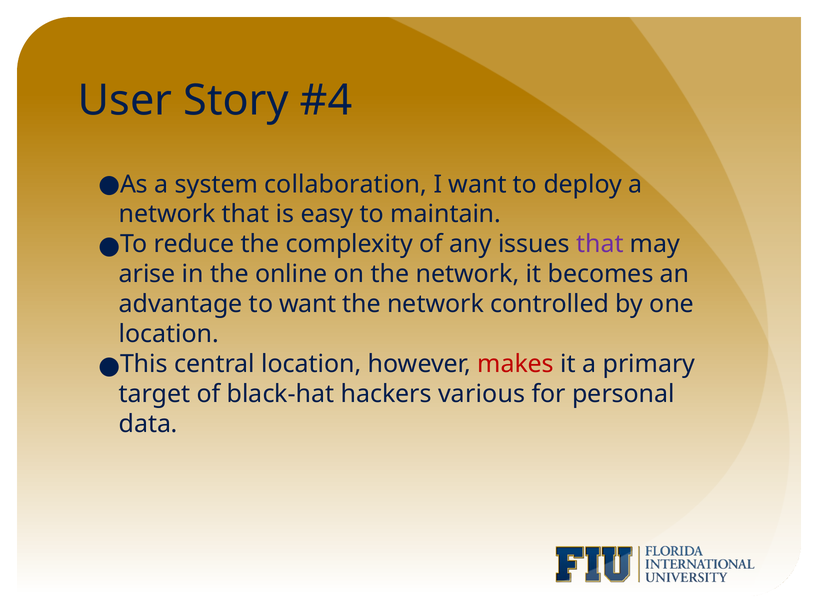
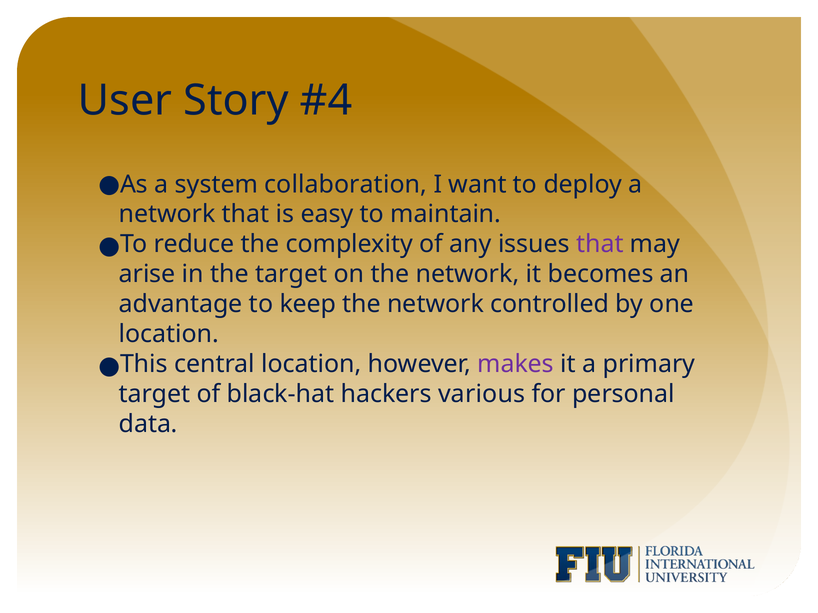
the online: online -> target (291, 274)
to want: want -> keep (308, 304)
makes colour: red -> purple (516, 364)
